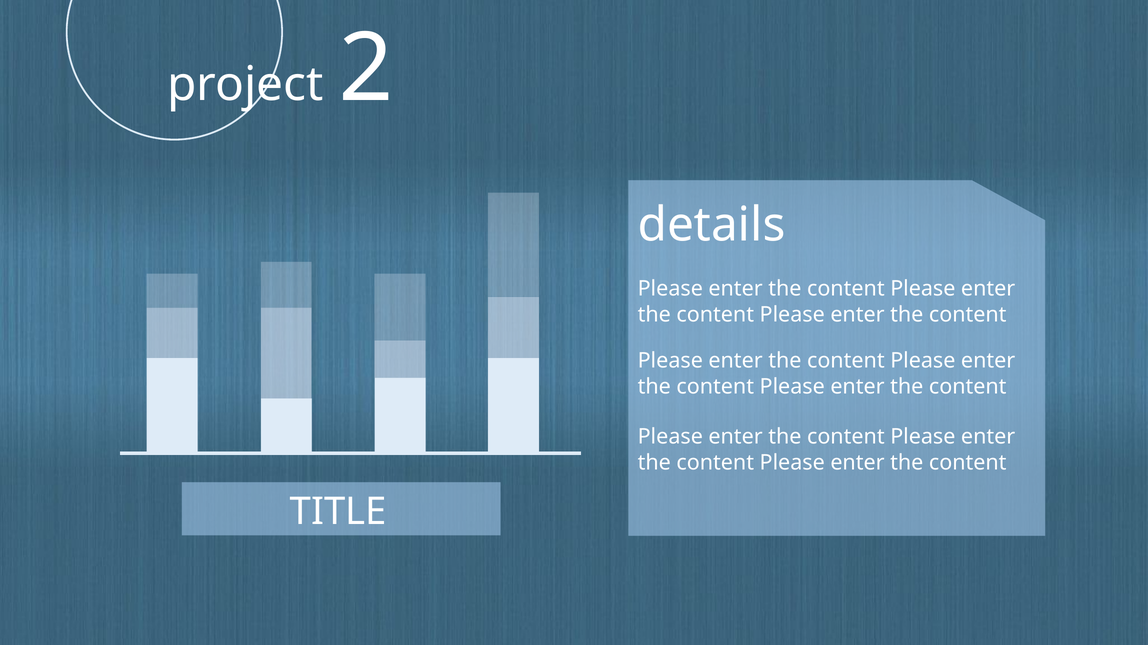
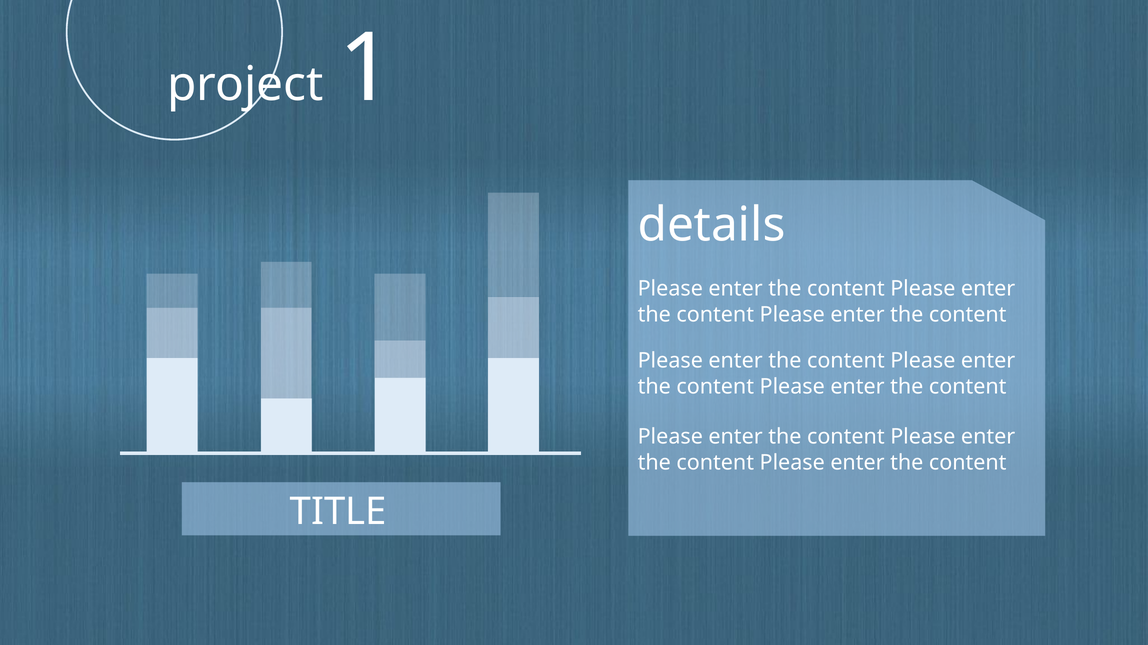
2: 2 -> 1 (366, 69)
